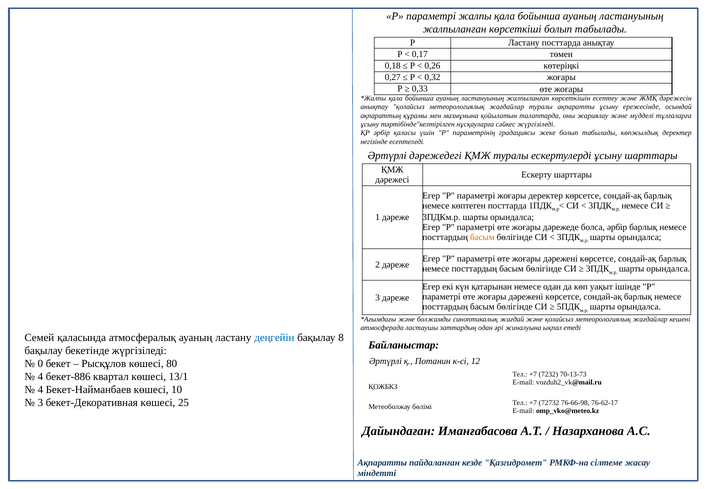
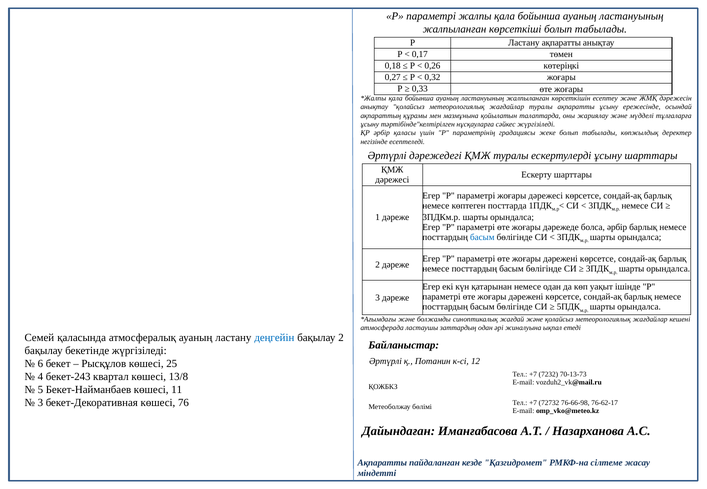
Ластану посттарда: посттарда -> ақпаратты (561, 43)
жоғары деректер: деректер -> дәрежесі (546, 196)
басым colour: orange -> blue (482, 237)
бақылау 8: 8 -> 2 (341, 338)
0: 0 -> 6 (40, 364)
80: 80 -> 25 (172, 364)
бекет-886: бекет-886 -> бекет-243 (68, 377)
13/1: 13/1 -> 13/8 (178, 377)
4: 4 -> 5 (40, 390)
10: 10 -> 11 (177, 390)
25: 25 -> 76 (183, 403)
